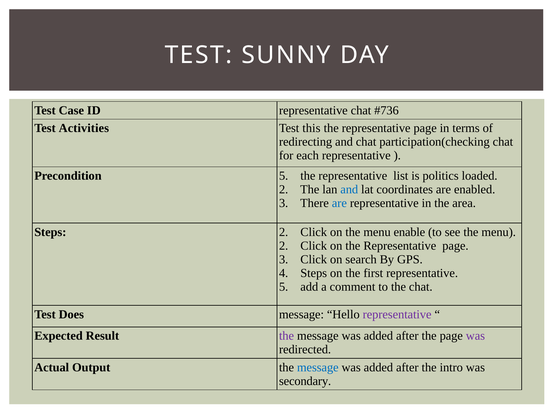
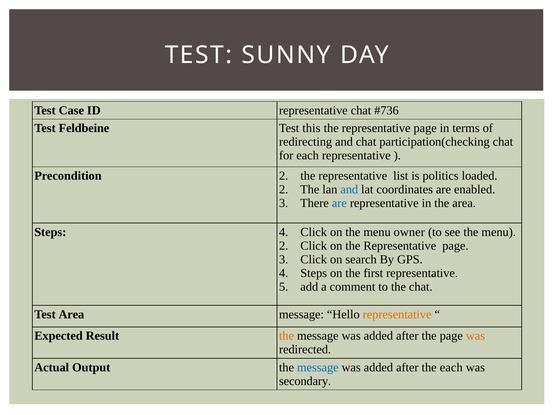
Activities: Activities -> Feldbeine (84, 128)
Precondition 5: 5 -> 2 (284, 176)
Steps 2: 2 -> 4 (284, 232)
enable: enable -> owner (409, 232)
Test Does: Does -> Area (71, 315)
representative colour: purple -> orange (397, 315)
the colour: purple -> orange (287, 336)
was colour: purple -> orange (475, 336)
the intro: intro -> each (451, 368)
